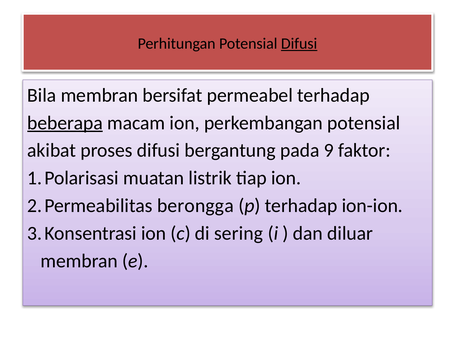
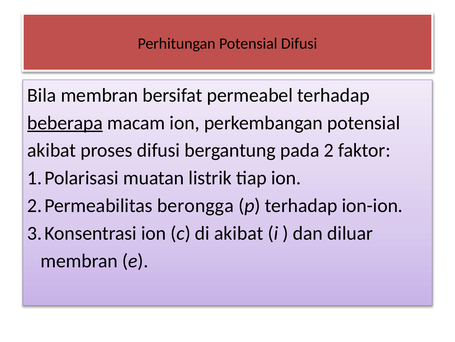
Difusi underline: present -> none (299, 44)
9: 9 -> 2 (329, 150)
di sering: sering -> akibat (239, 233)
